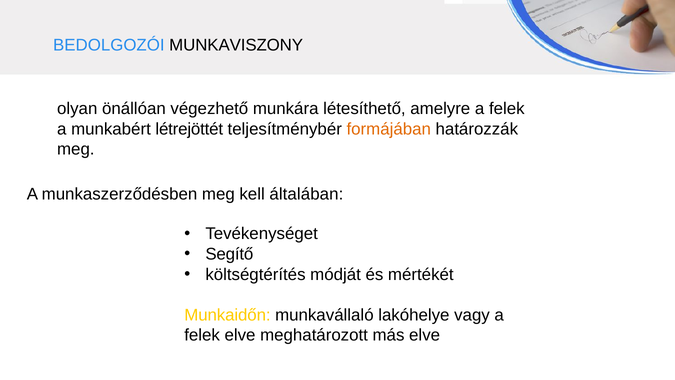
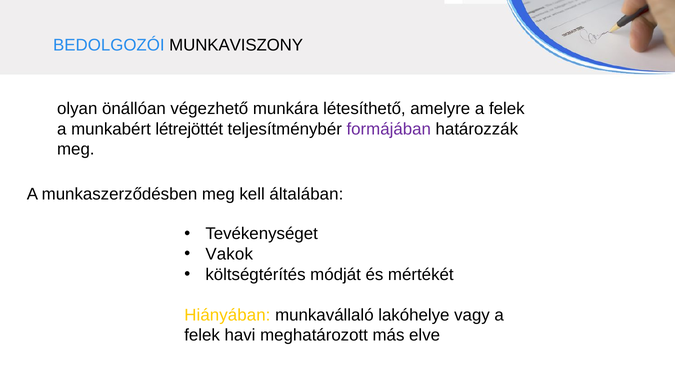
formájában colour: orange -> purple (389, 129)
Segítő: Segítő -> Vakok (229, 254)
Munkaidőn: Munkaidőn -> Hiányában (227, 315)
felek elve: elve -> havi (240, 335)
